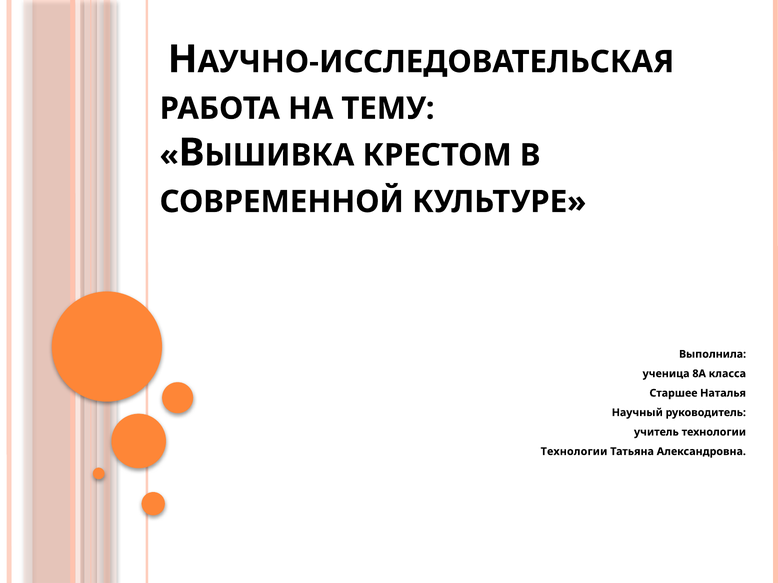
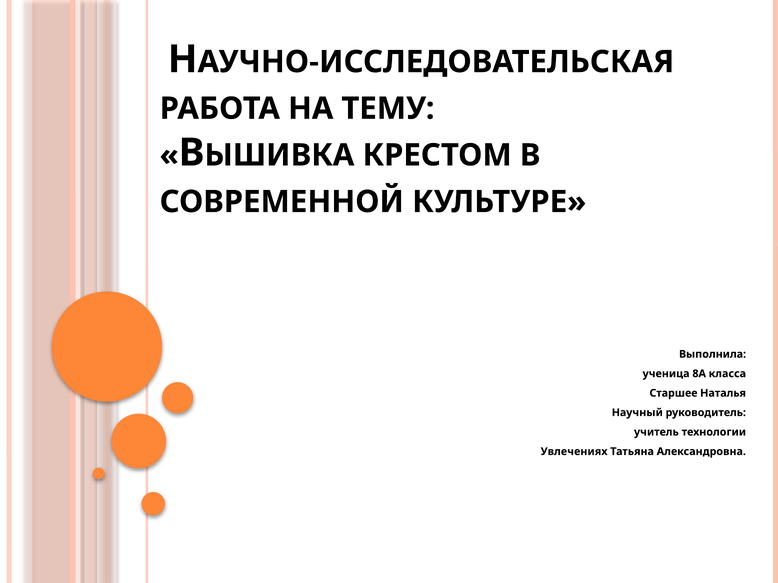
Технологии: Технологии -> Увлечениях (574, 452)
